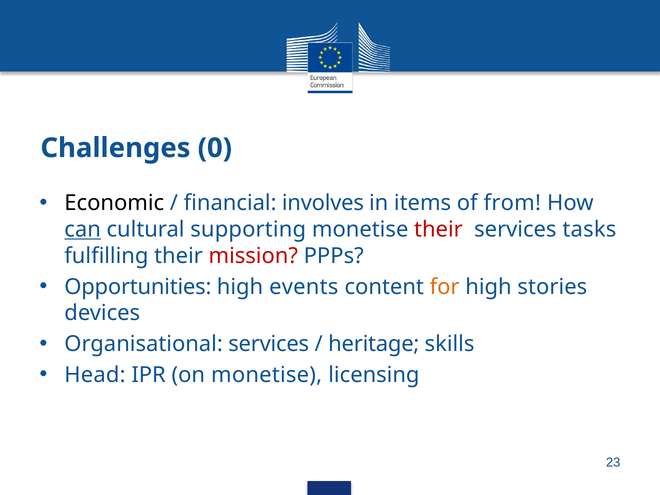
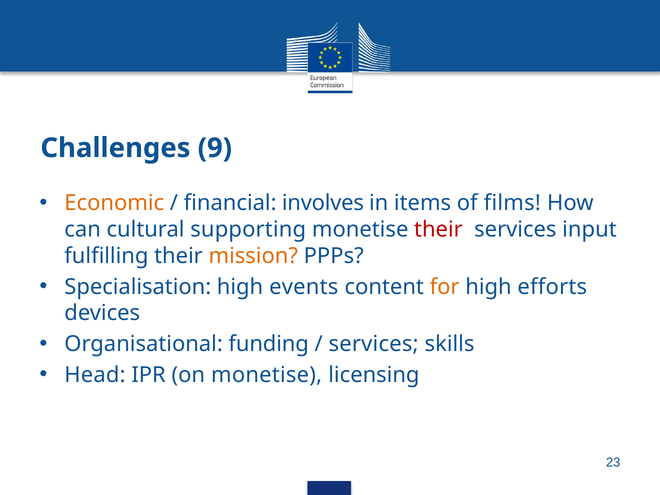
0: 0 -> 9 (215, 148)
Economic colour: black -> orange (114, 203)
from: from -> films (512, 203)
can underline: present -> none (83, 230)
tasks: tasks -> input (589, 230)
mission colour: red -> orange (253, 256)
Opportunities: Opportunities -> Specialisation (138, 287)
stories: stories -> efforts (552, 287)
Organisational services: services -> funding (269, 344)
heritage: heritage -> services (374, 344)
